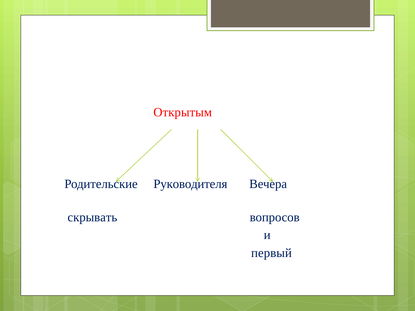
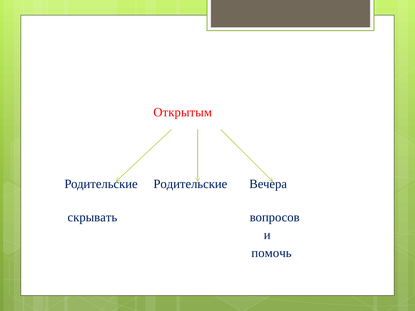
Родительские Руководителя: Руководителя -> Родительские (190, 184)
первый: первый -> помочь (271, 253)
